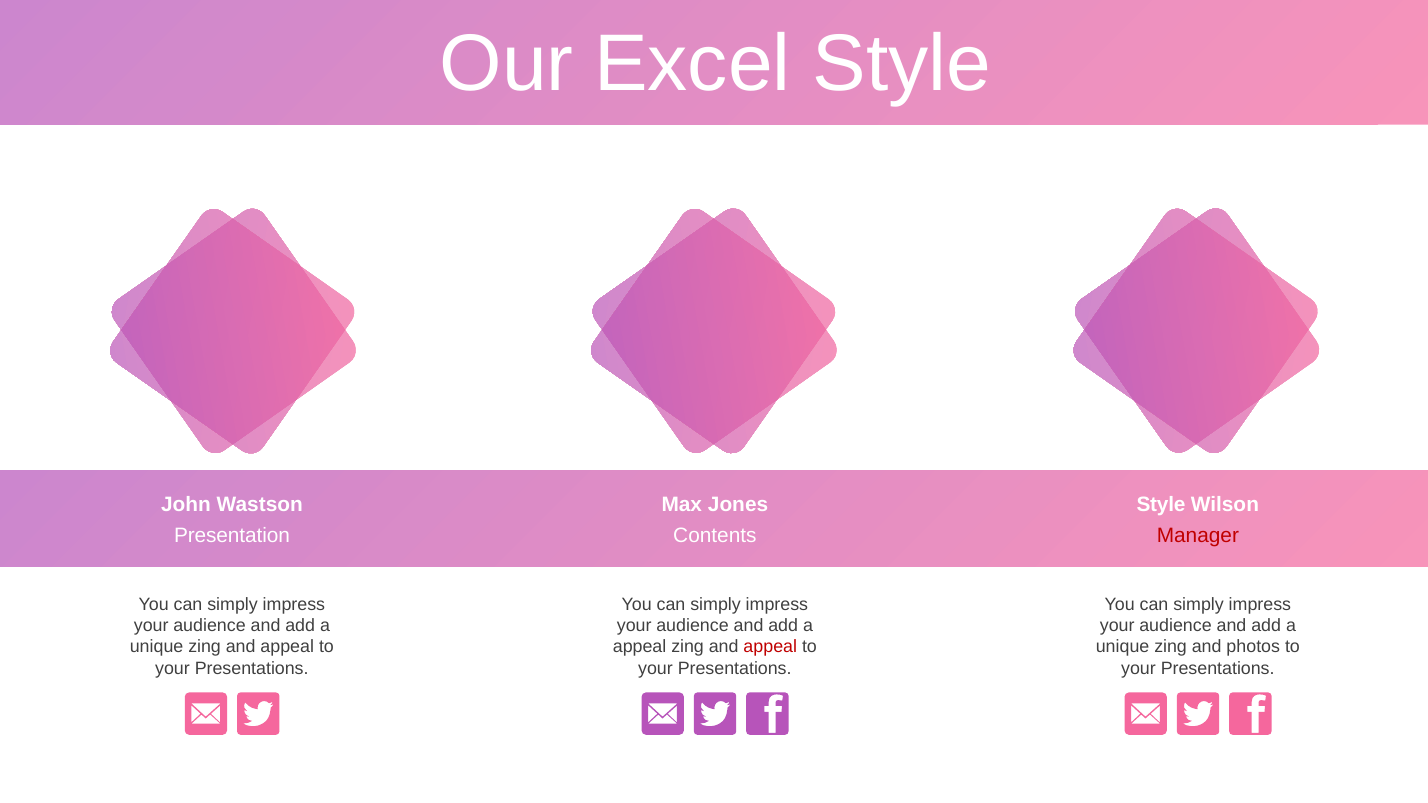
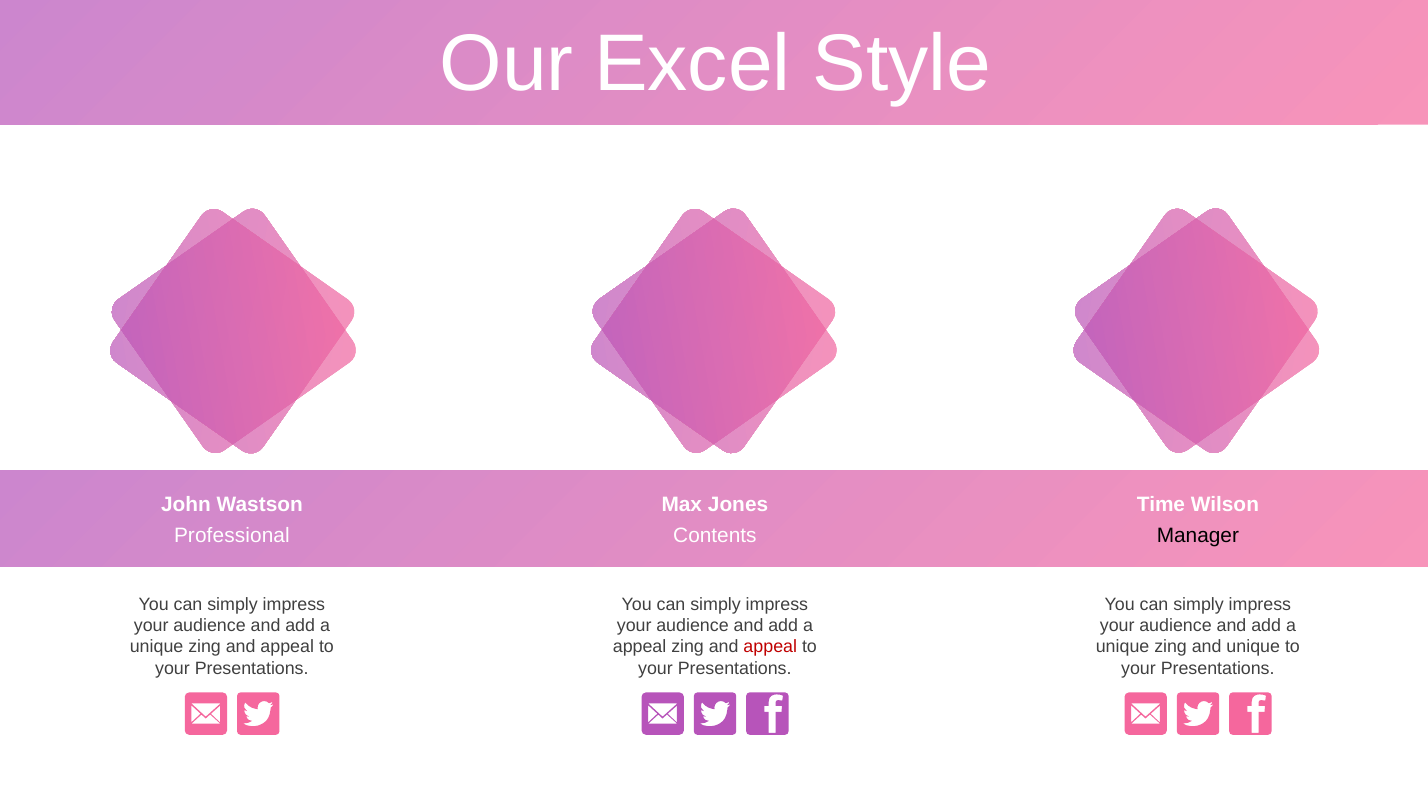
Style: Style -> Time (1161, 504)
Presentation: Presentation -> Professional (232, 536)
Manager colour: red -> black (1198, 536)
and photos: photos -> unique (1253, 647)
